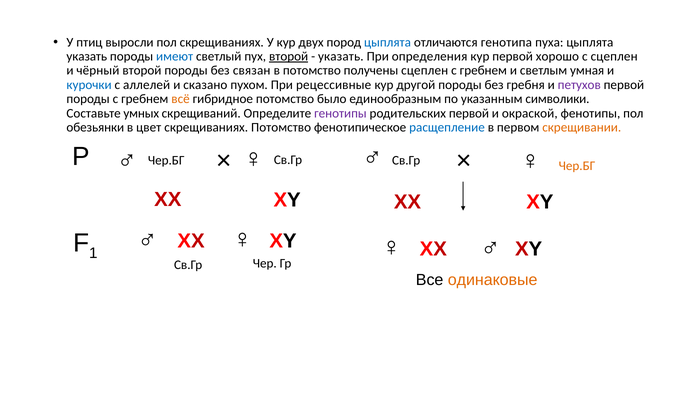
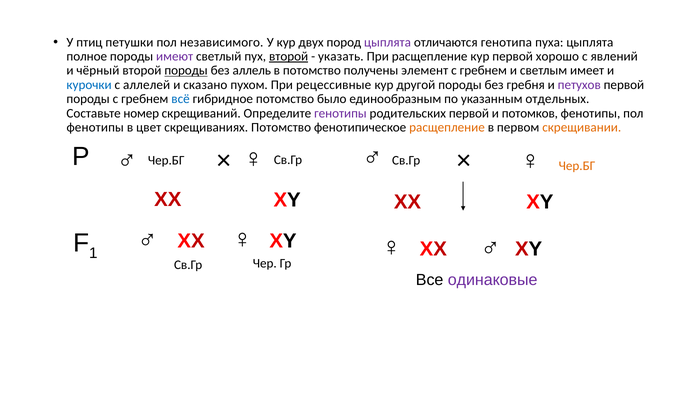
выросли: выросли -> петушки (129, 42)
пол скрещиваниях: скрещиваниях -> независимого (222, 42)
цыплята colour: blue -> purple (388, 42)
указать: указать -> полное (87, 56)
имеют colour: blue -> purple (175, 56)
При определения: определения -> расщепление (430, 56)
с сцеплен: сцеплен -> явлений (614, 56)
породы underline: none -> present (186, 71)
связан: связан -> аллель (252, 71)
получены сцеплен: сцеплен -> элемент (425, 71)
умная: умная -> имеет (587, 71)
всё colour: orange -> blue (181, 99)
символики: символики -> отдельных (557, 99)
умных: умных -> номер (141, 113)
окраской: окраской -> потомков (530, 113)
обезьянки: обезьянки -> фенотипы (95, 127)
расщепление colour: blue -> orange (447, 127)
одинаковые colour: orange -> purple (493, 280)
